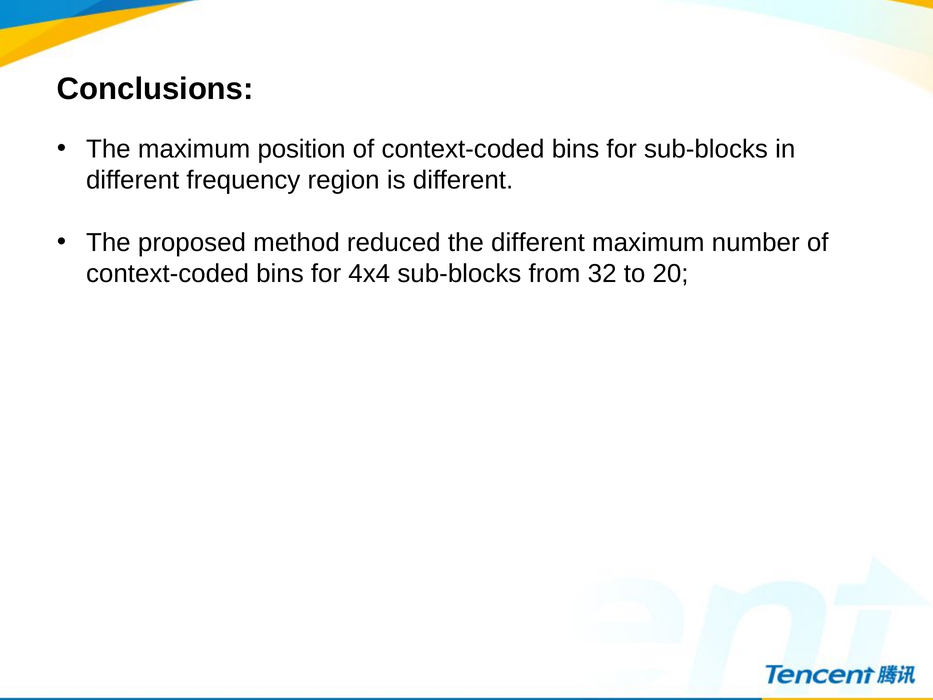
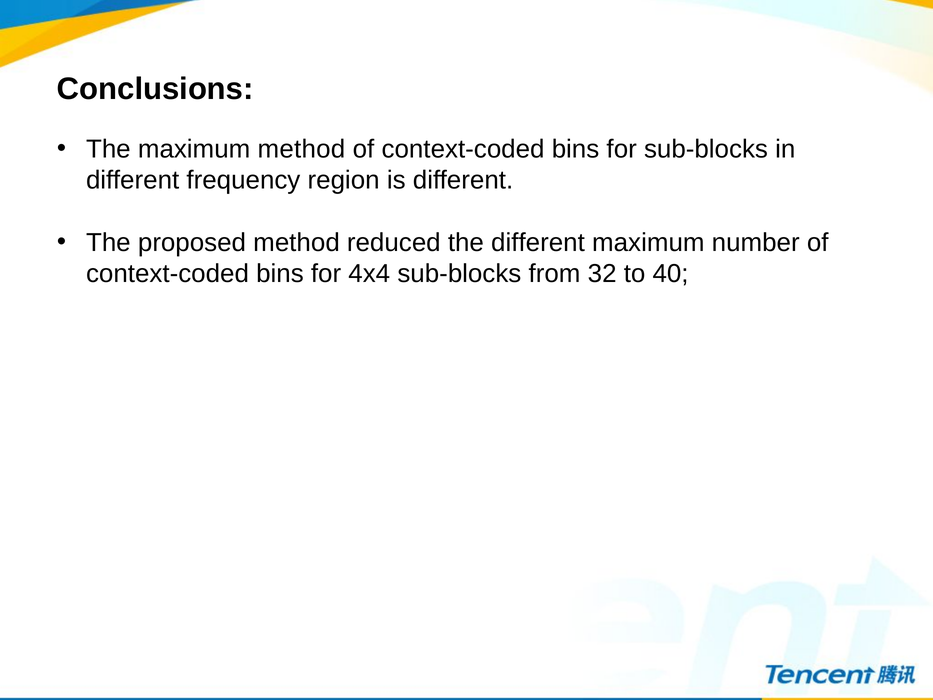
maximum position: position -> method (301, 149)
20: 20 -> 40 (671, 273)
